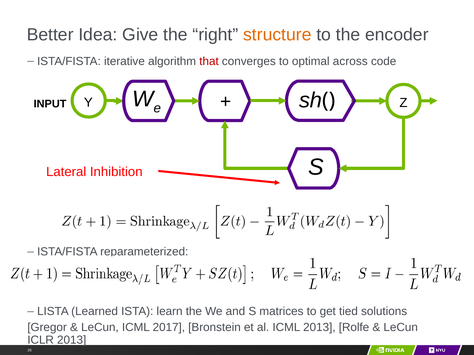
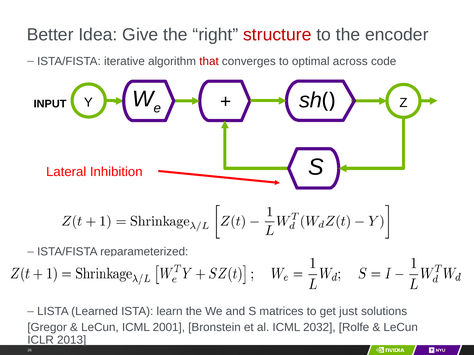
structure colour: orange -> red (277, 35)
tied: tied -> just (348, 312)
2017: 2017 -> 2001 (169, 328)
ICML 2013: 2013 -> 2032 (319, 328)
